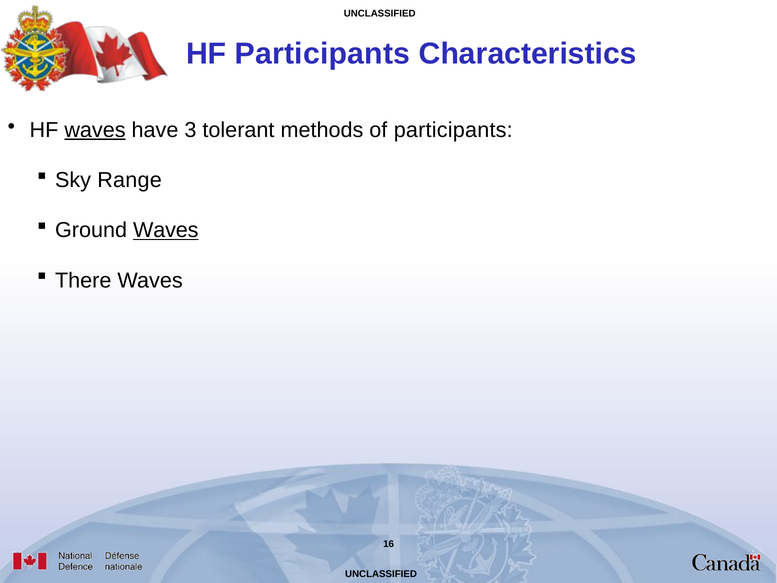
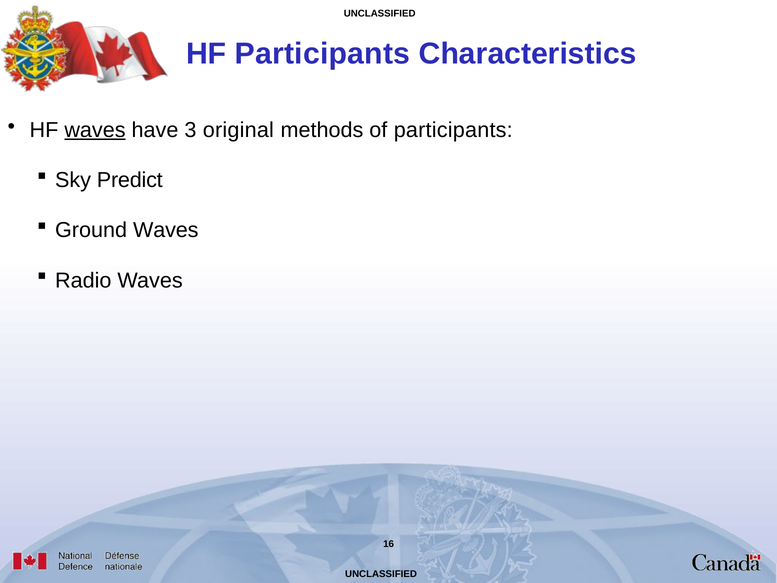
tolerant: tolerant -> original (238, 130)
Range: Range -> Predict (130, 180)
Waves underline: present -> none (166, 230)
There: There -> Radio (83, 280)
